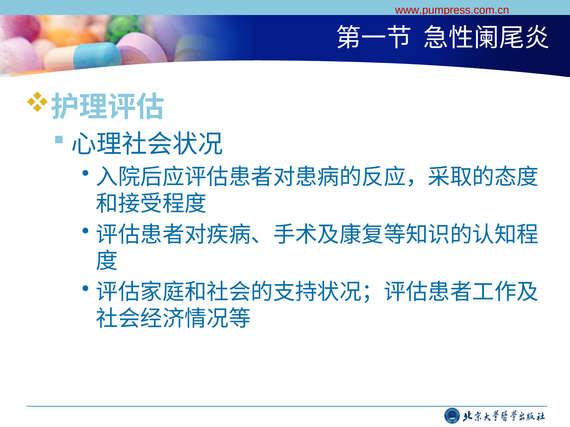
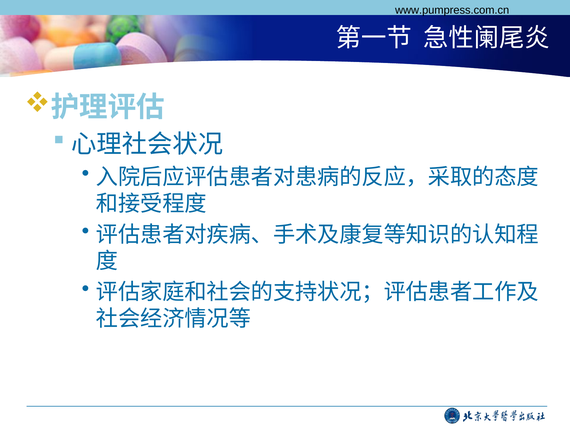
www.pumpress.com.cn colour: red -> black (452, 10)
